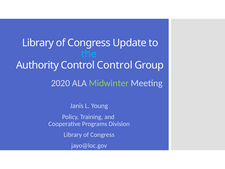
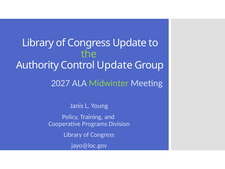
the colour: light blue -> light green (89, 54)
Control Control: Control -> Update (115, 65)
2020: 2020 -> 2027 (60, 83)
